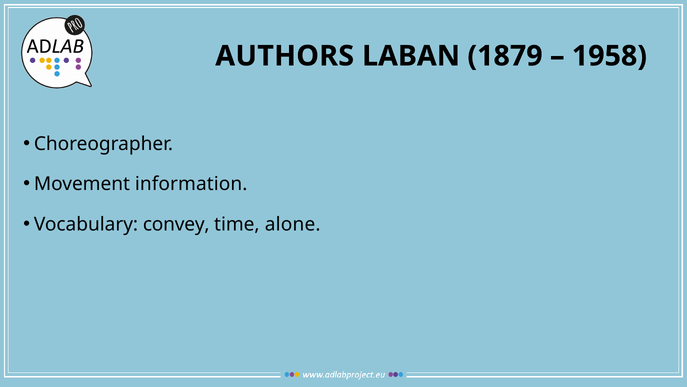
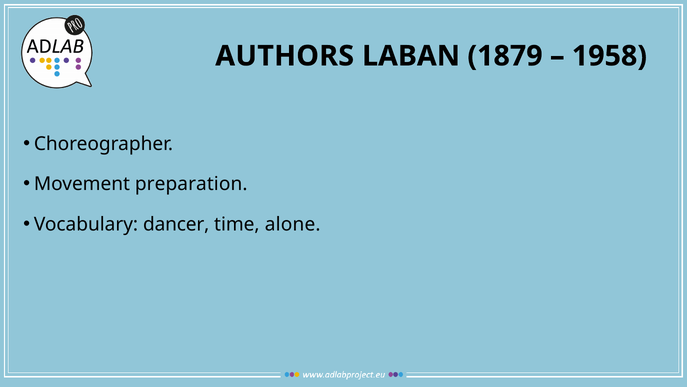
information: information -> preparation (191, 184)
convey: convey -> dancer (176, 224)
